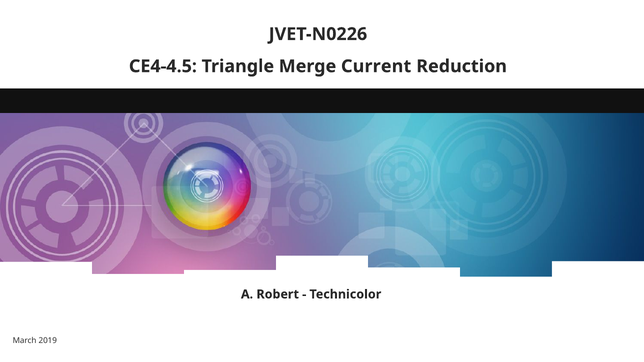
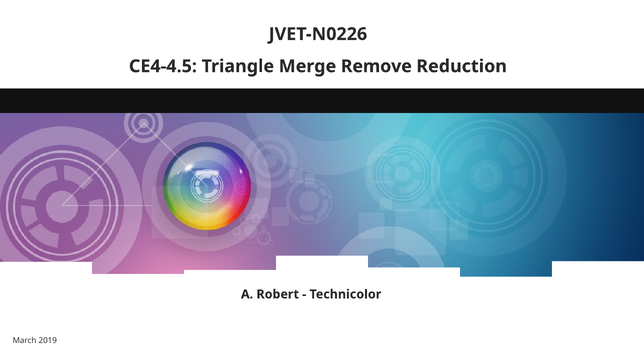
Current: Current -> Remove (376, 66)
